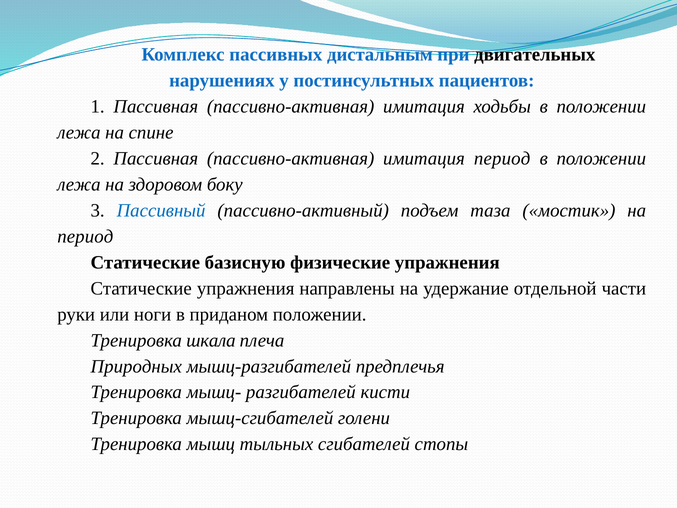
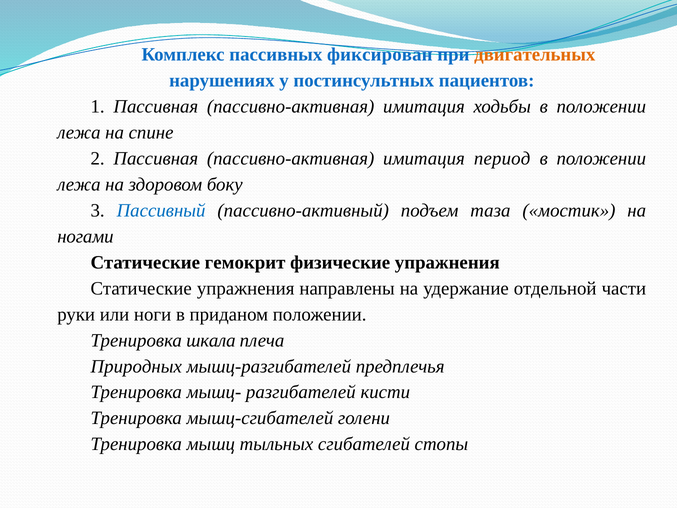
дистальным: дистальным -> фиксирован (380, 55)
двигательных colour: black -> orange (535, 55)
период: период -> ногами (85, 236)
базисную: базисную -> гемокрит (245, 262)
